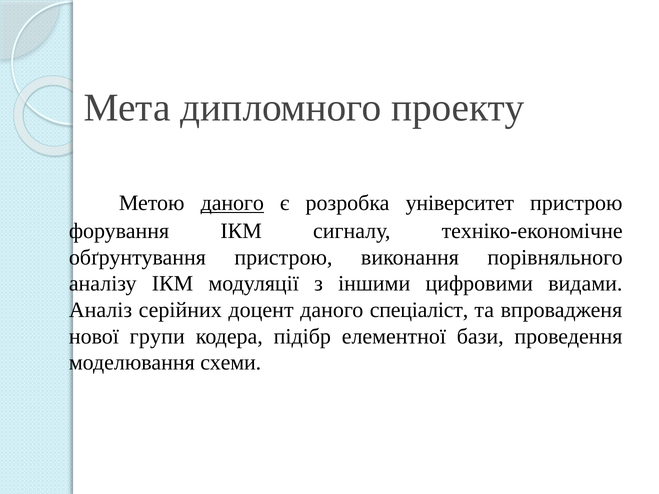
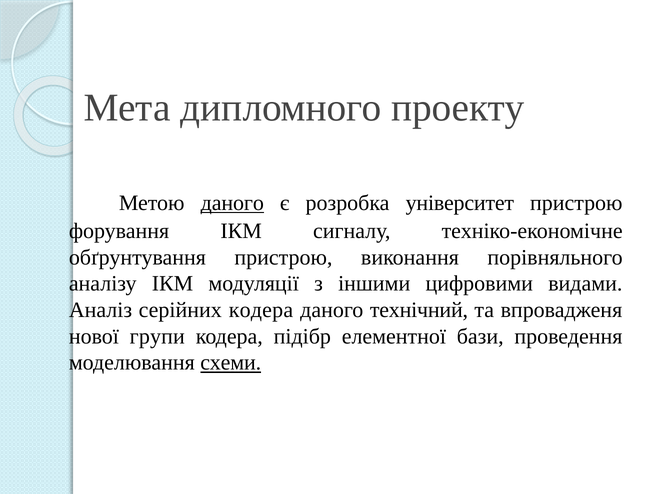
серійних доцент: доцент -> кодера (261, 310)
спеціаліст: спеціаліст -> технічний (419, 310)
схеми underline: none -> present (231, 363)
